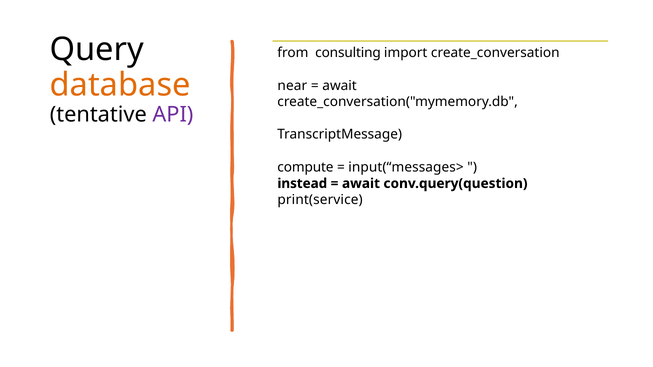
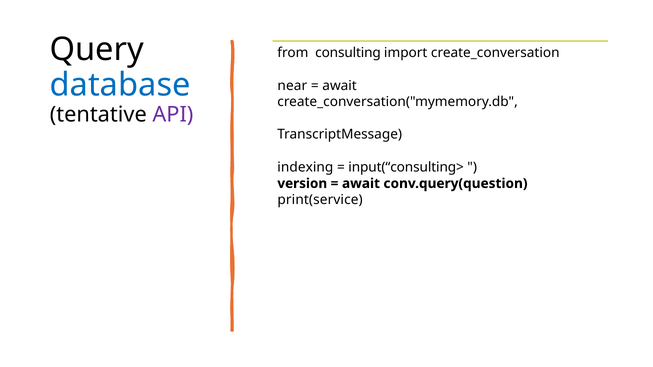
database colour: orange -> blue (120, 85)
compute: compute -> indexing (305, 167)
input(“messages>: input(“messages> -> input(“consulting> (406, 167)
instead: instead -> version (302, 184)
